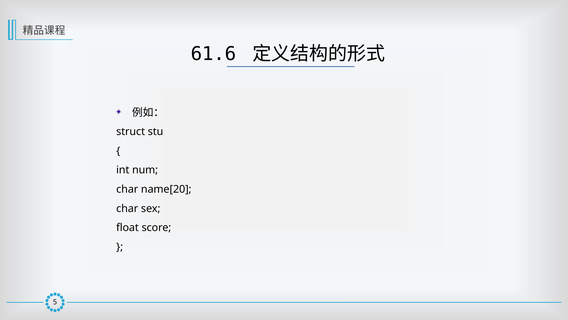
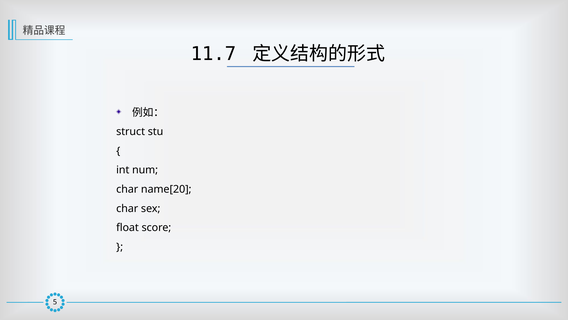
61.6: 61.6 -> 11.7 (214, 54)
